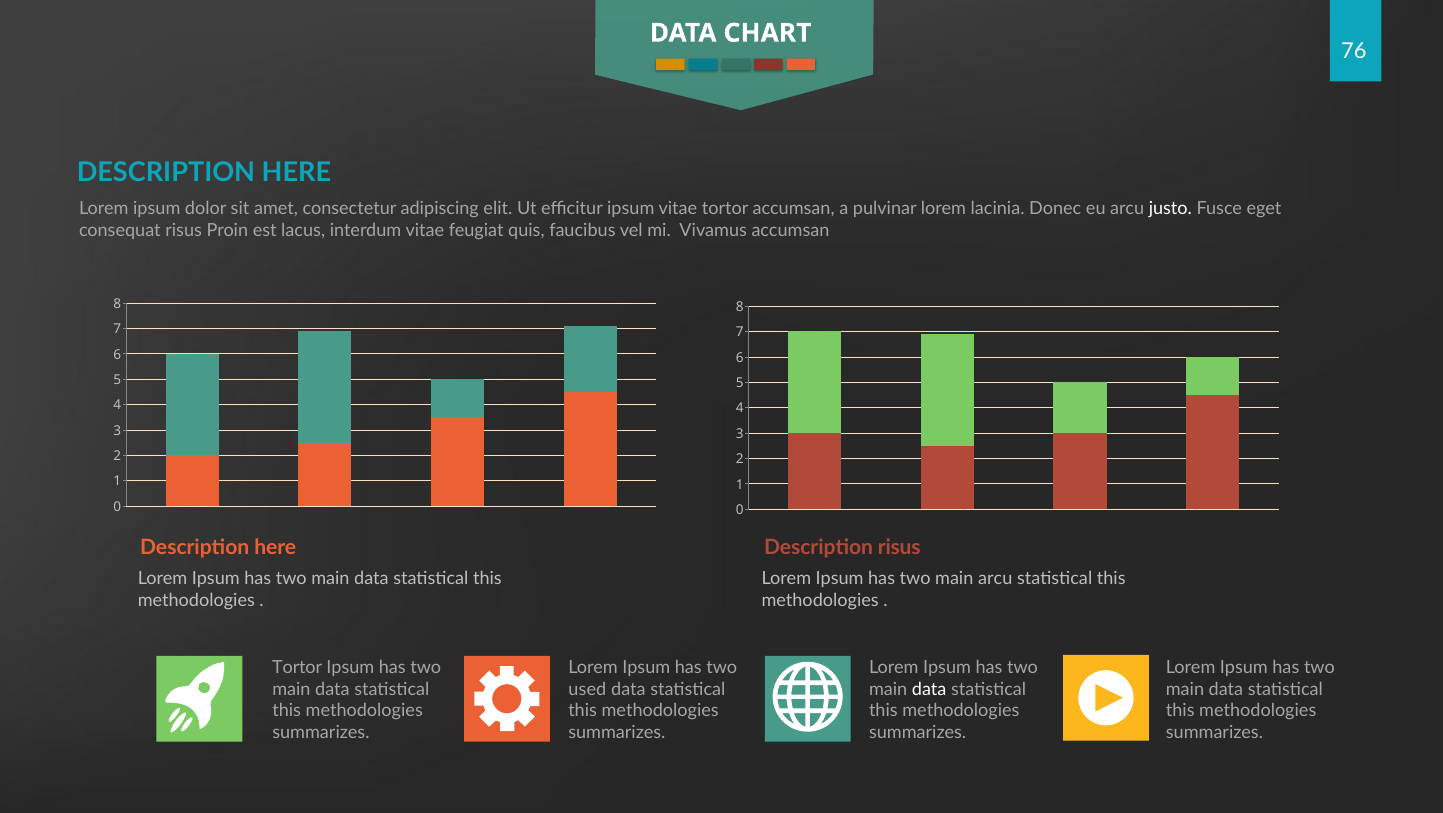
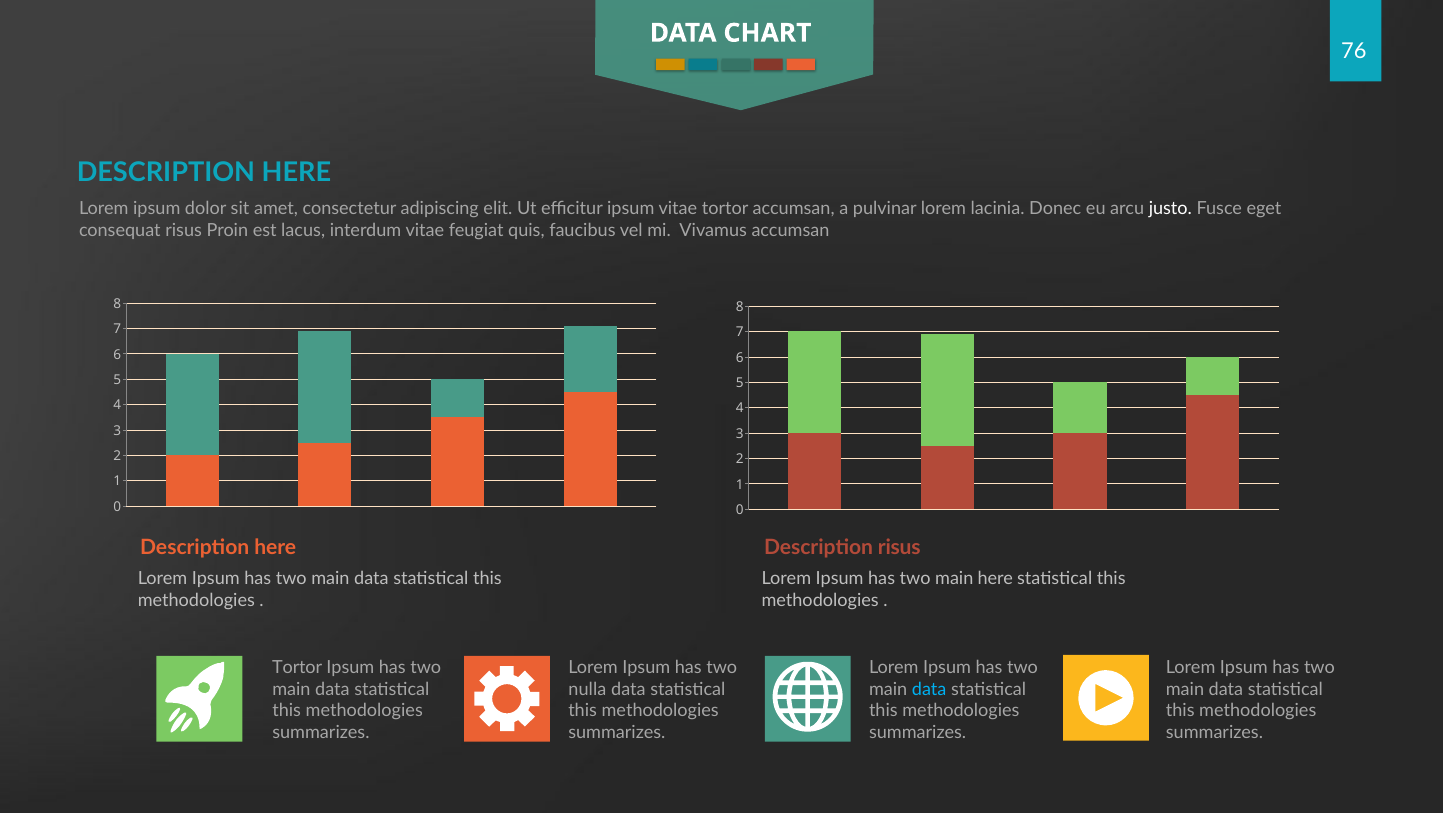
main arcu: arcu -> here (995, 580)
used: used -> nulla (587, 690)
data colour: white -> light blue (929, 690)
